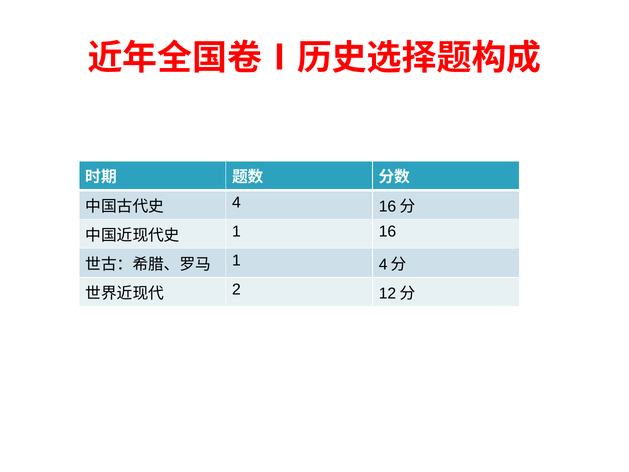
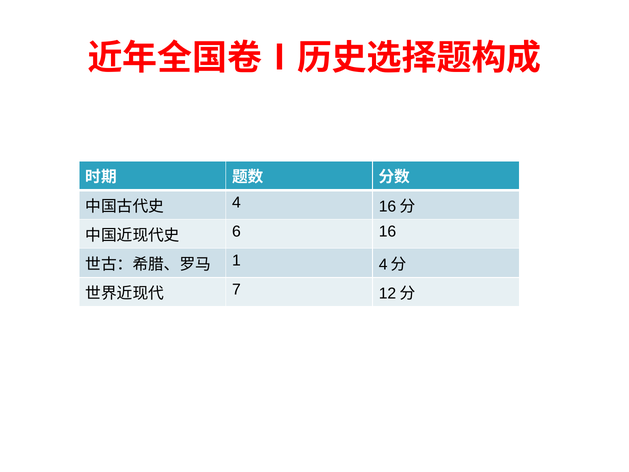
1: 1 -> 6 (236, 231)
2: 2 -> 7 (236, 289)
